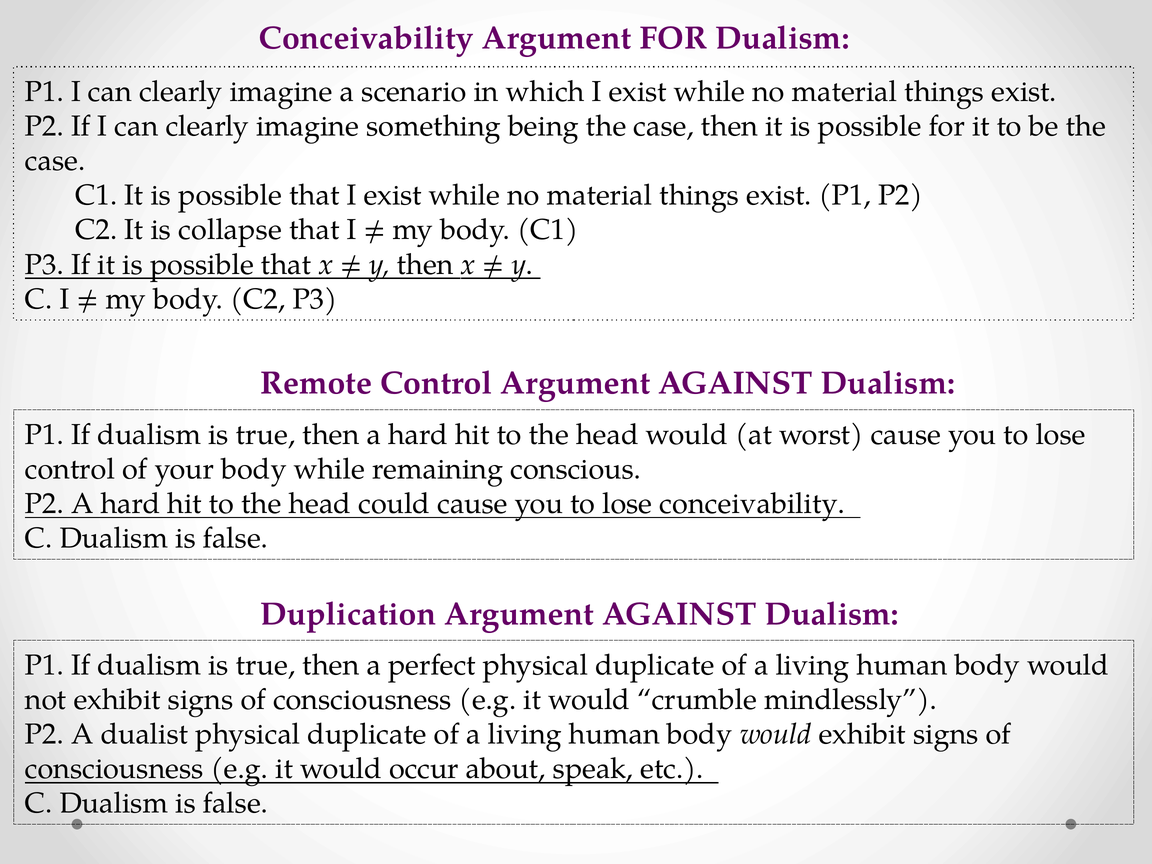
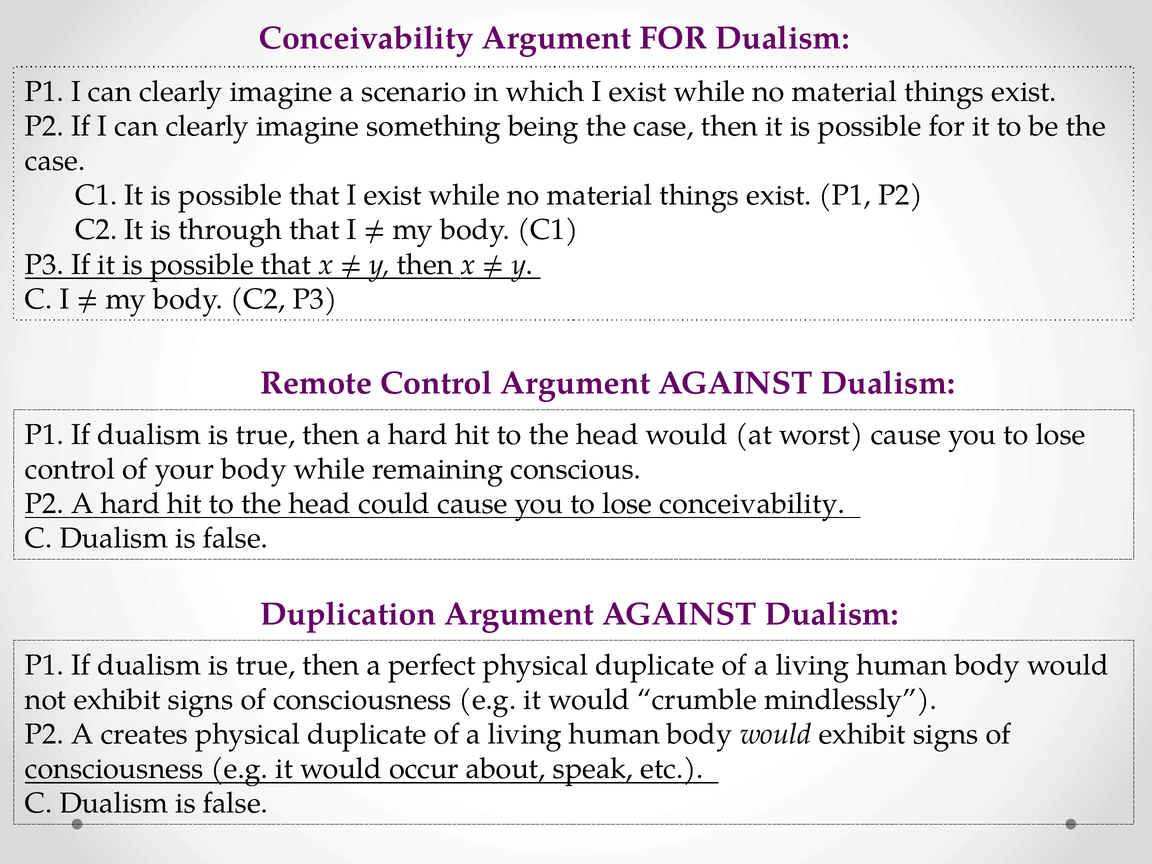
collapse: collapse -> through (230, 230)
dualist: dualist -> creates (144, 734)
